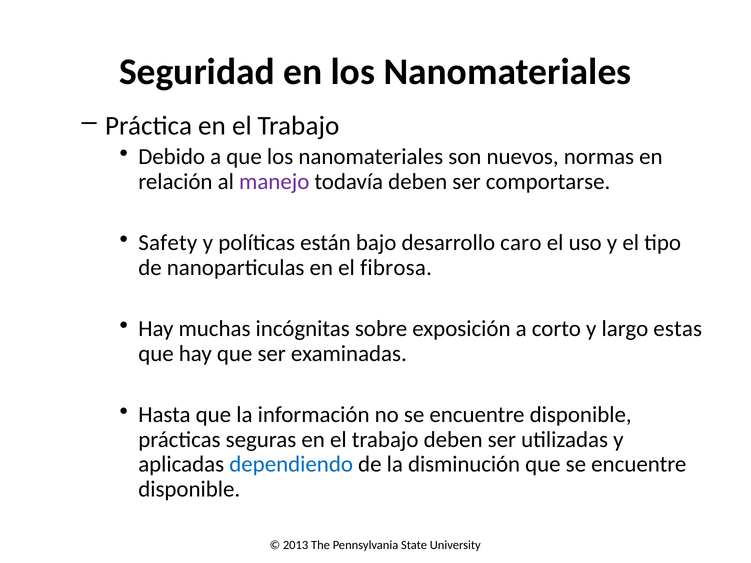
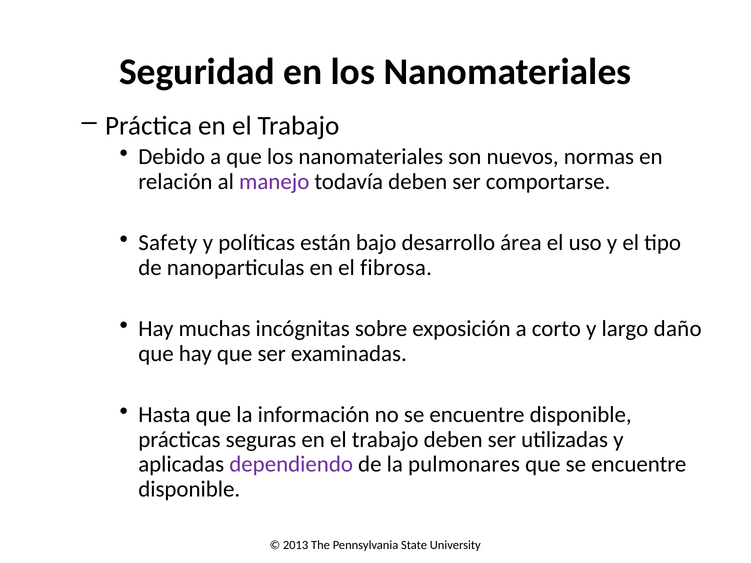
caro: caro -> área (521, 243)
estas: estas -> daño (678, 329)
dependiendo colour: blue -> purple (291, 465)
disminución: disminución -> pulmonares (464, 465)
